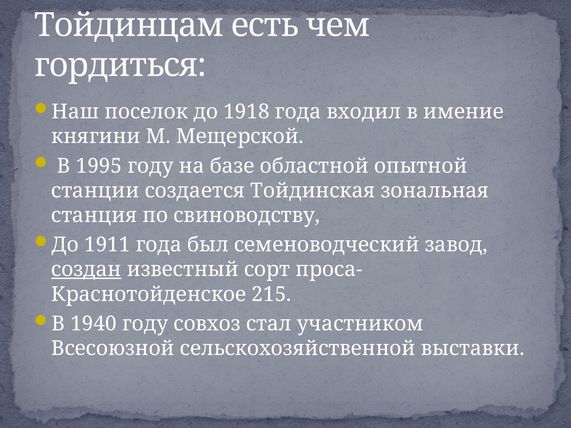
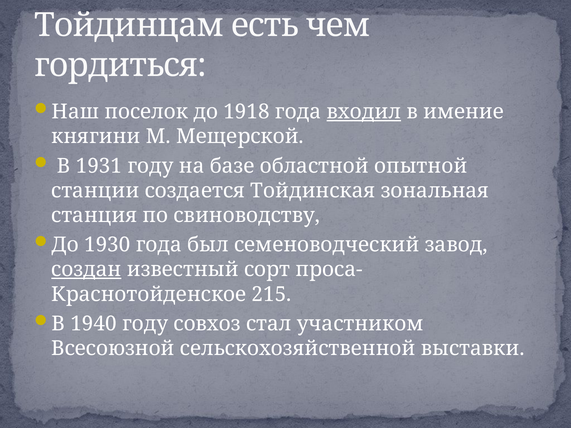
входил underline: none -> present (364, 112)
1995: 1995 -> 1931 (99, 166)
1911: 1911 -> 1930 (107, 245)
